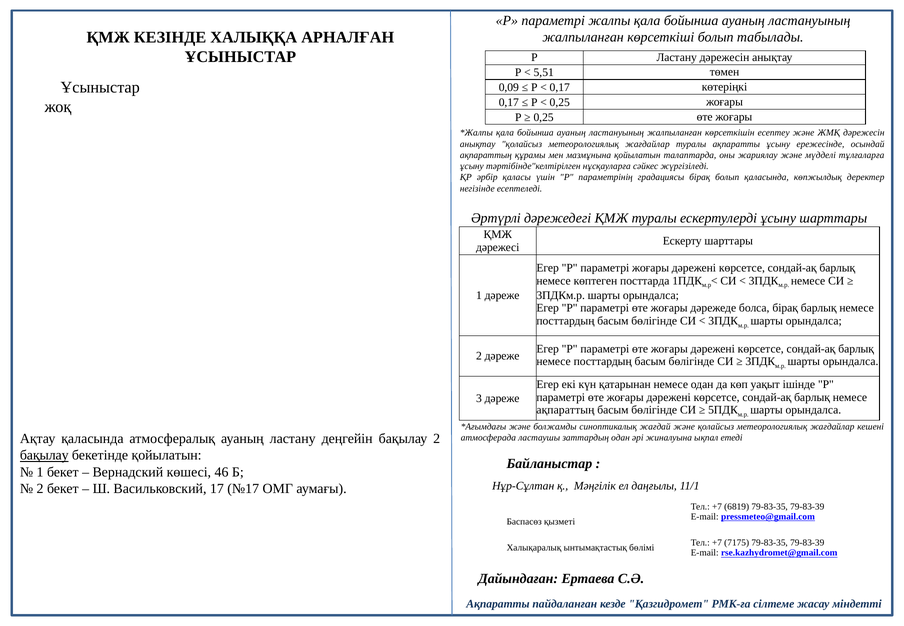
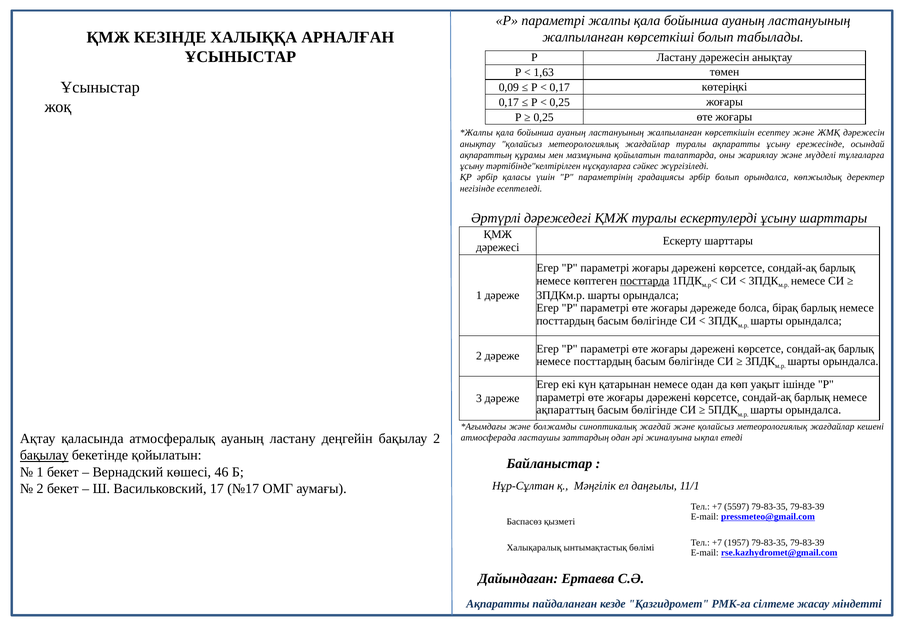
5,51: 5,51 -> 1,63 (544, 73)
градациясы бірақ: бірақ -> әрбір (700, 177)
болып қаласында: қаласында -> орындалса (767, 177)
посттарда underline: none -> present (645, 281)
6819: 6819 -> 5597 (737, 506)
7175: 7175 -> 1957 (737, 542)
